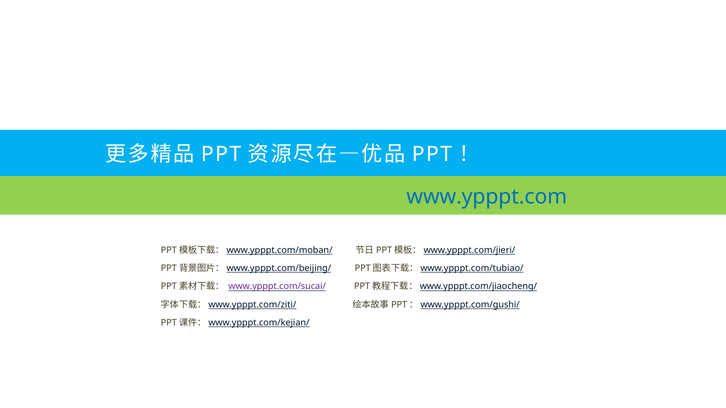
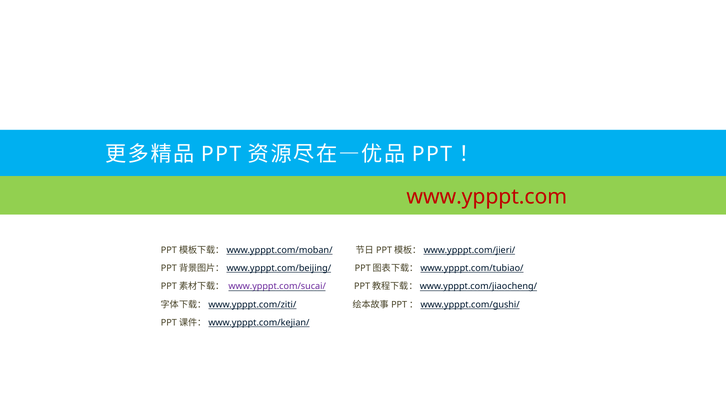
www.ypppt.com colour: blue -> red (487, 197)
